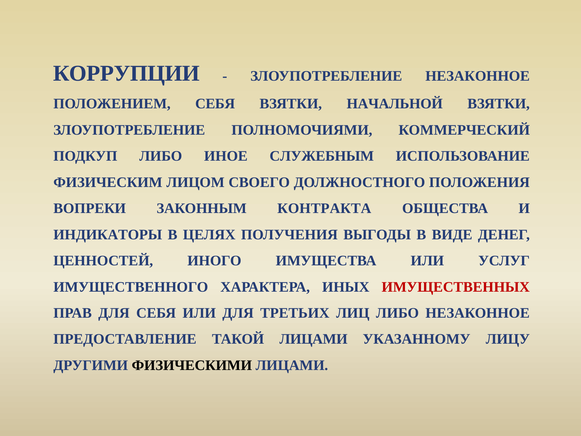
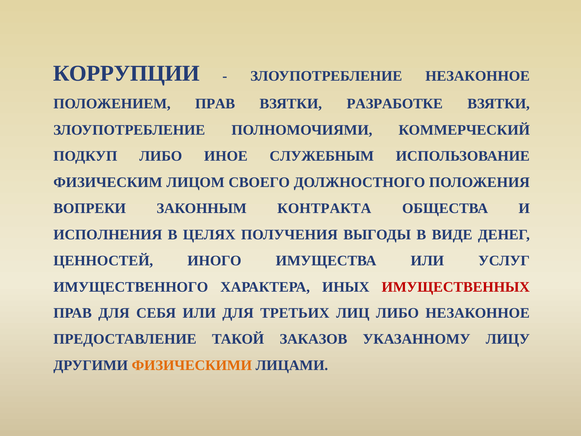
ПОЛОЖЕНИЕМ СЕБЯ: СЕБЯ -> ПРАВ (215, 104)
НАЧАЛЬНОЙ: НАЧАЛЬНОЙ -> РАЗРАБОТКЕ (395, 104)
ИНДИКАТОРЫ: ИНДИКАТОРЫ -> ИСПОЛНЕНИЯ (108, 234)
ТАКОЙ ЛИЦАМИ: ЛИЦАМИ -> ЗАКАЗОВ (313, 339)
ФИЗИЧЕСКИМИ colour: black -> orange (192, 365)
